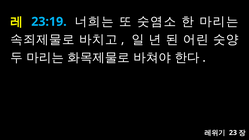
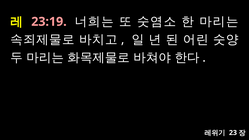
23:19 colour: light blue -> pink (49, 22)
